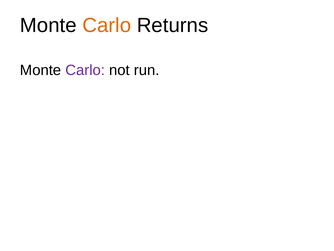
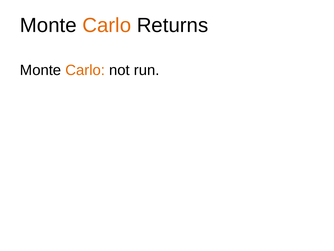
Carlo colour: purple -> orange (85, 70)
